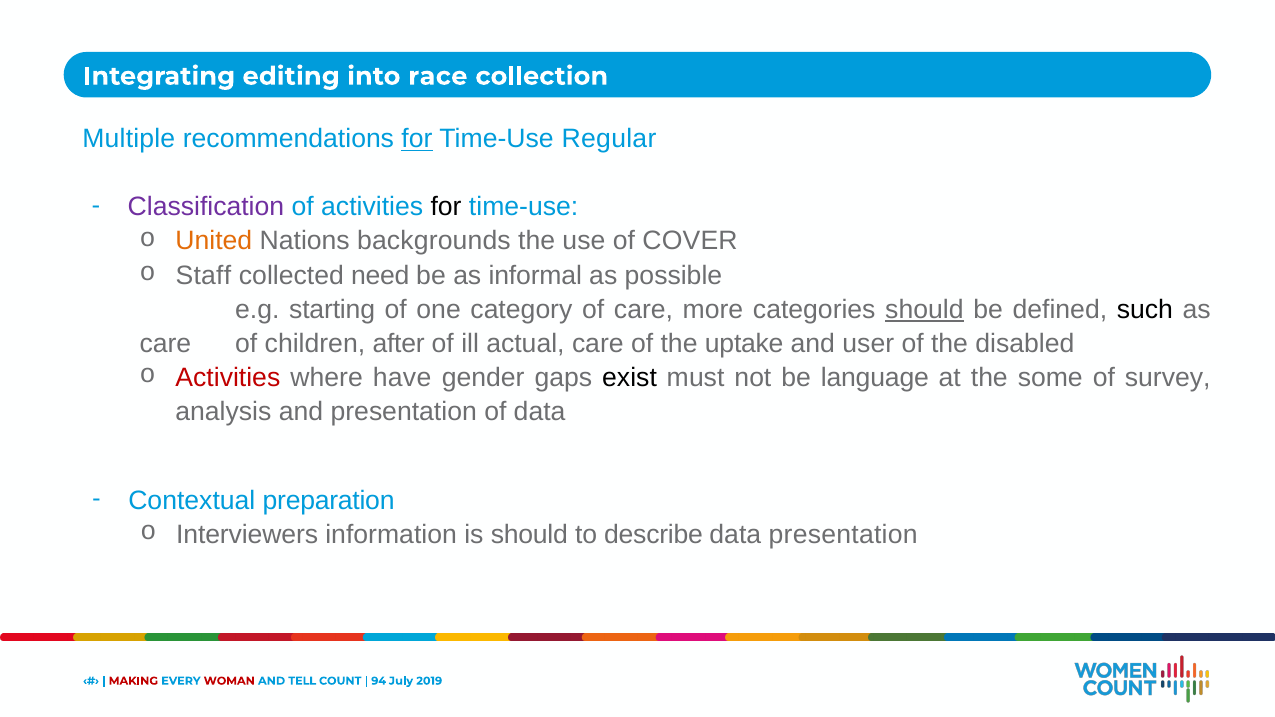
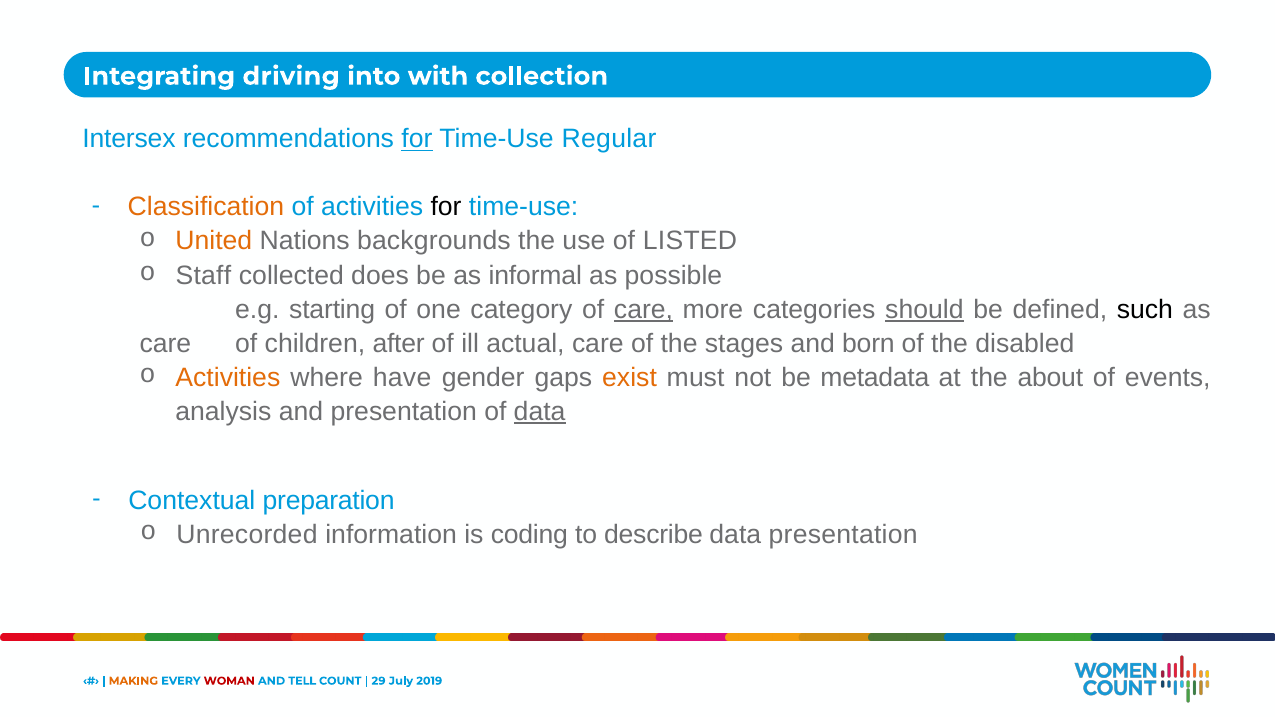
editing: editing -> driving (291, 76)
race: race -> with (438, 76)
Multiple: Multiple -> Intersex (129, 139)
Classification colour: purple -> orange (206, 207)
COVER: COVER -> LISTED (690, 241)
need: need -> does (380, 275)
care underline: none -> present (644, 309)
uptake: uptake -> stages (744, 344)
user: user -> born (868, 344)
Activities colour: red -> orange (228, 378)
exist colour: black -> orange (630, 378)
language: language -> metadata (875, 378)
some: some -> about (1050, 378)
survey: survey -> events (1168, 378)
data underline: none -> present (540, 412)
Interviewers: Interviewers -> Unrecorded (247, 535)
is should: should -> coding (529, 535)
MAKING colour: red -> orange (133, 681)
94: 94 -> 29 (379, 681)
